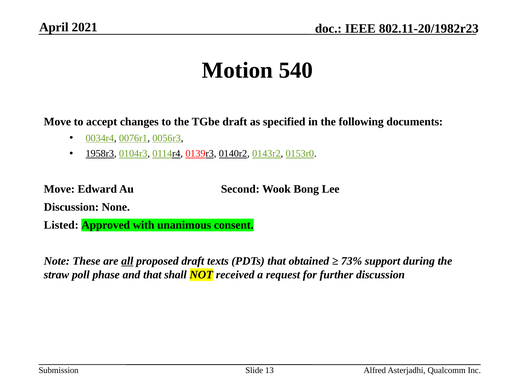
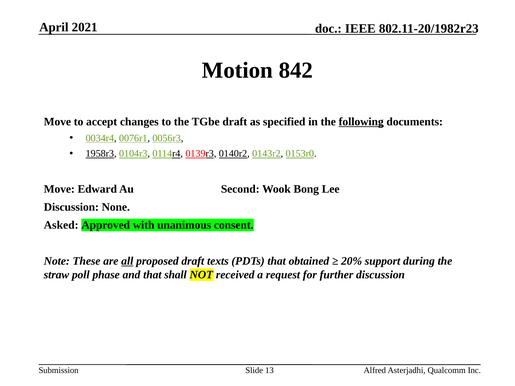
540: 540 -> 842 (296, 70)
following underline: none -> present (361, 122)
Listed: Listed -> Asked (61, 225)
73%: 73% -> 20% (352, 261)
